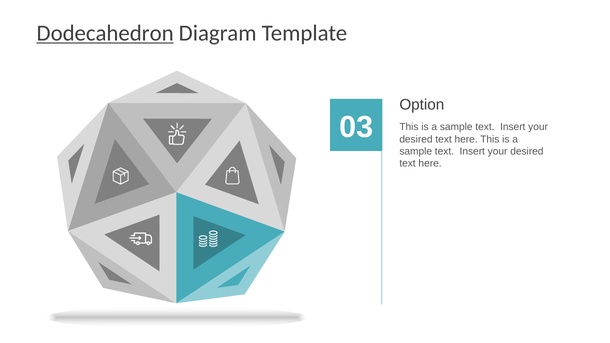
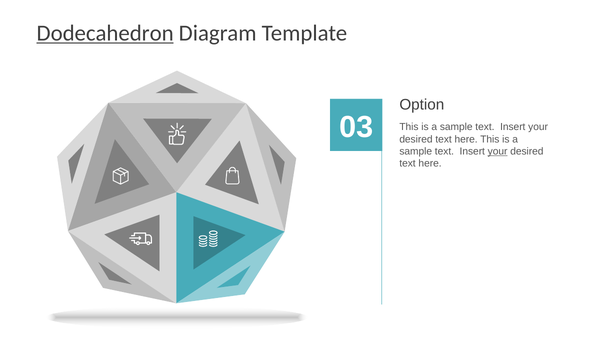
your underline: none -> present (498, 152)
